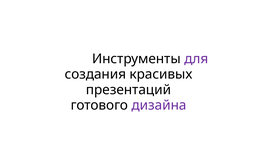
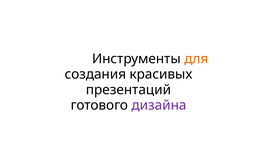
для colour: purple -> orange (196, 59)
